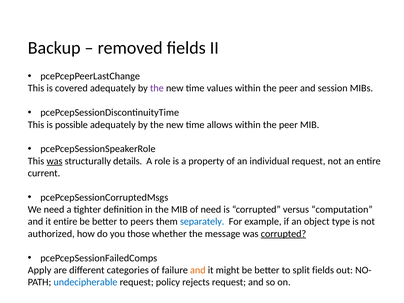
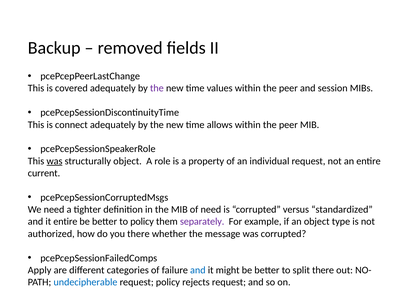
possible: possible -> connect (71, 125)
structurally details: details -> object (128, 161)
computation: computation -> standardized (342, 210)
to peers: peers -> policy (142, 222)
separately colour: blue -> purple (202, 222)
you those: those -> there (138, 234)
corrupted underline: present -> none (283, 234)
and colour: orange -> blue (198, 270)
split fields: fields -> there (323, 270)
